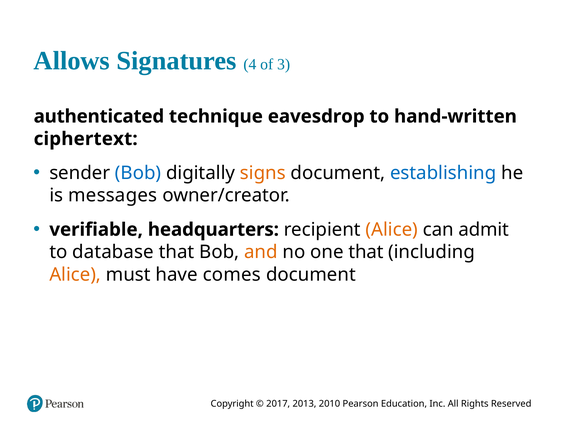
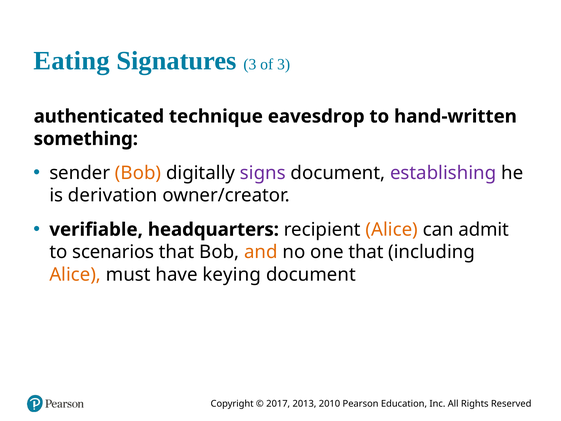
Allows: Allows -> Eating (72, 61)
Signatures 4: 4 -> 3 (250, 64)
ciphertext: ciphertext -> something (86, 139)
Bob colour: blue -> orange (138, 173)
signs colour: orange -> purple (263, 173)
establishing colour: blue -> purple (443, 173)
messages: messages -> derivation (113, 195)
database: database -> scenarios (113, 252)
comes: comes -> keying (232, 274)
